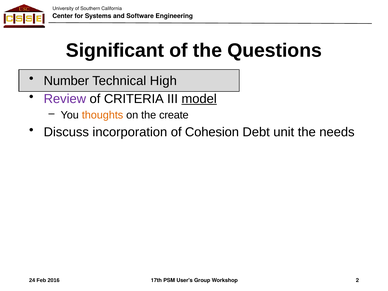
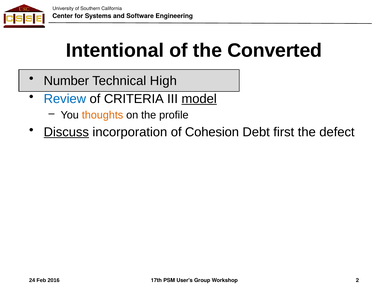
Significant: Significant -> Intentional (115, 50)
Questions: Questions -> Converted (275, 50)
Review colour: purple -> blue (65, 99)
create: create -> profile (174, 115)
Discuss underline: none -> present (66, 132)
unit: unit -> first (284, 132)
needs: needs -> defect (337, 132)
